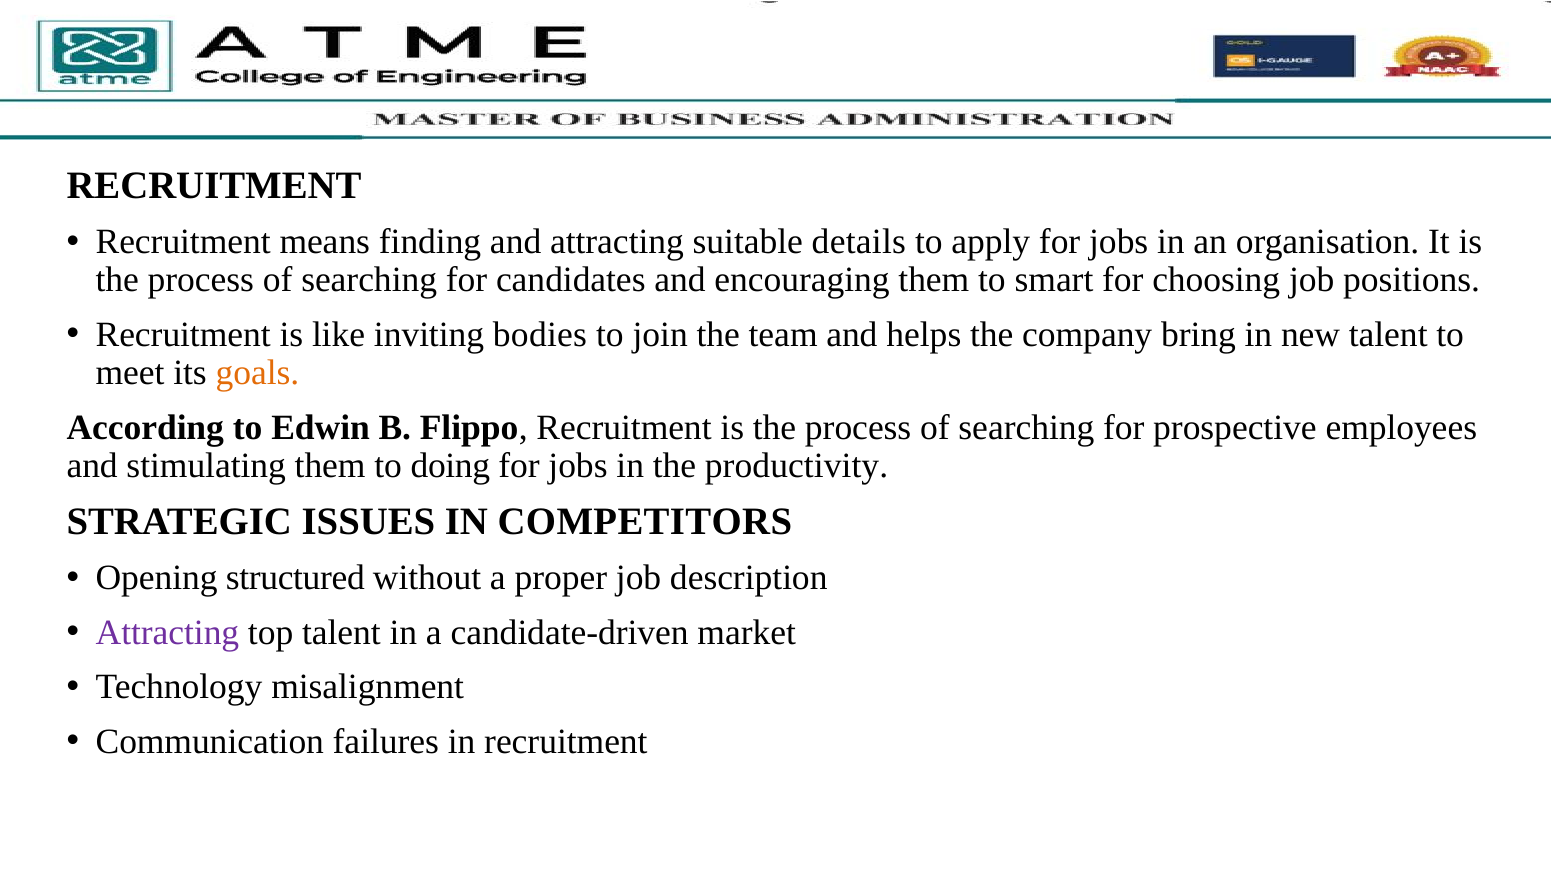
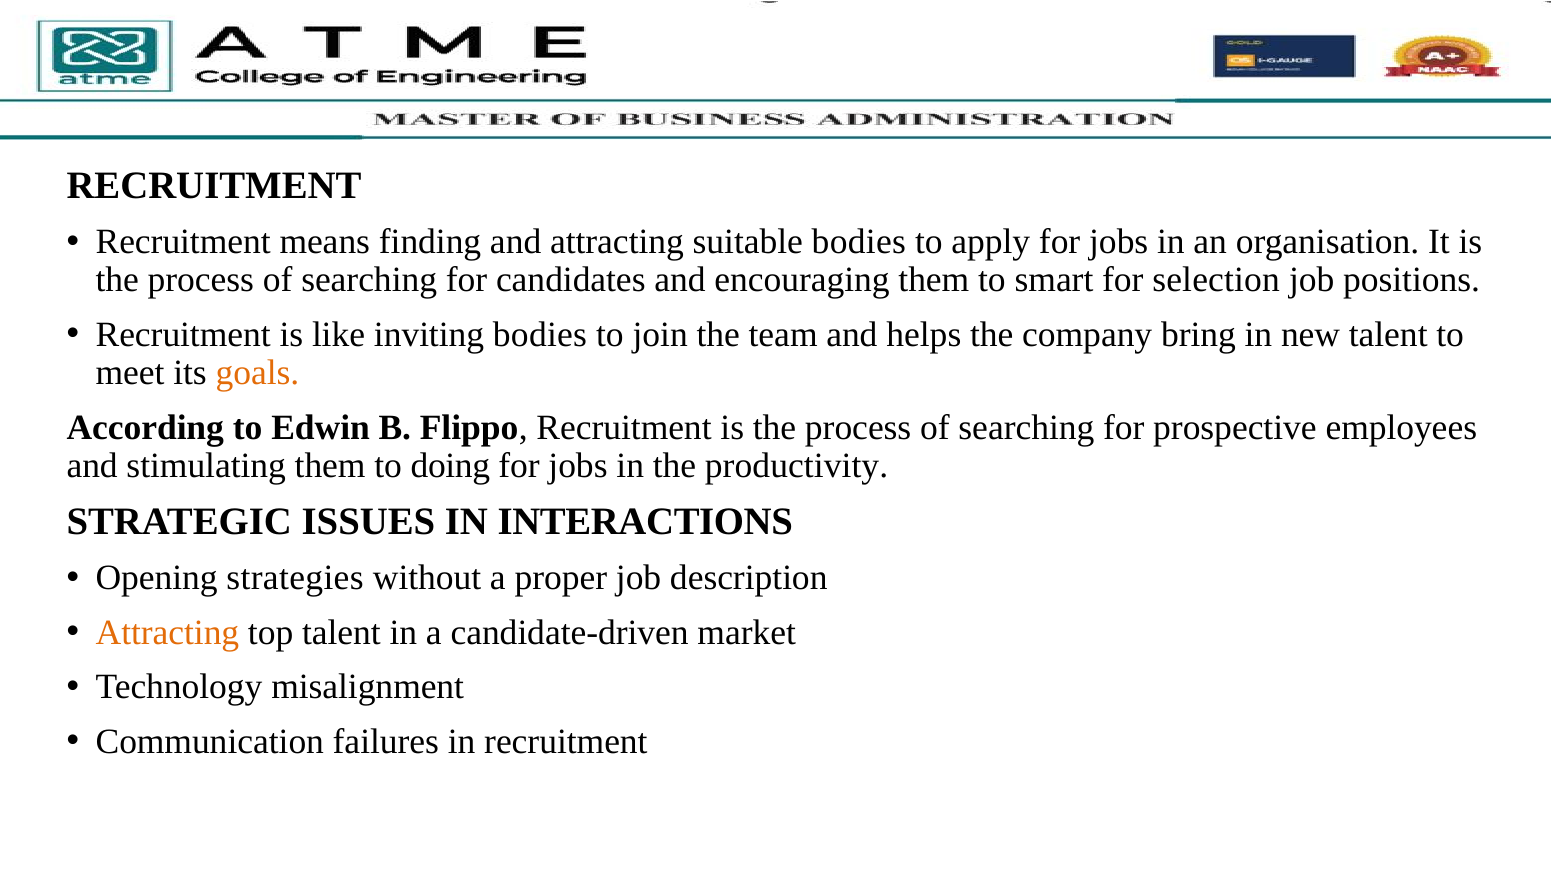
suitable details: details -> bodies (859, 242)
choosing: choosing -> selection (1216, 280)
COMPETITORS: COMPETITORS -> INTERACTIONS (645, 522)
structured: structured -> strategies (295, 578)
Attracting colour: purple -> orange (167, 633)
